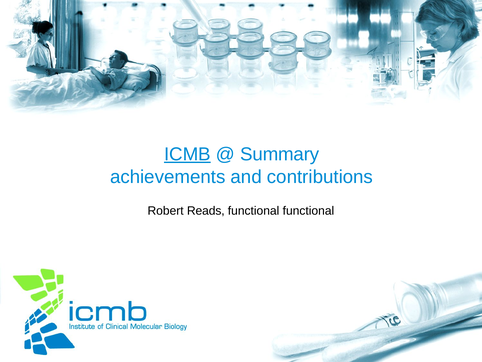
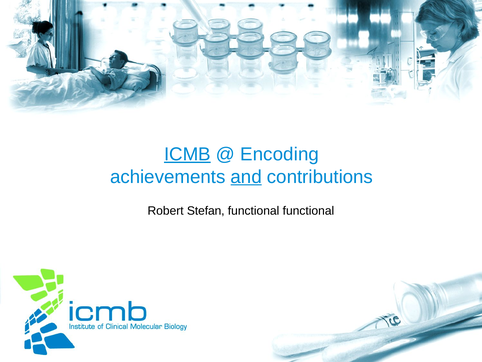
Summary: Summary -> Encoding (280, 154)
and underline: none -> present (246, 177)
Reads: Reads -> Stefan (206, 211)
